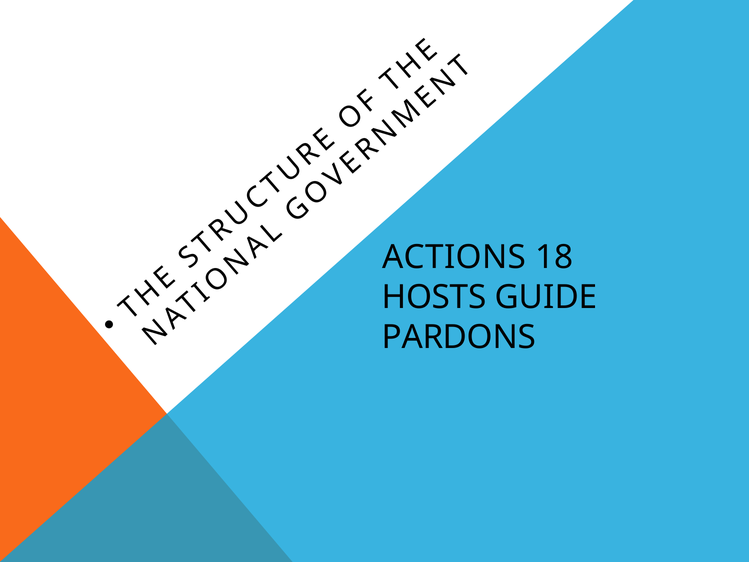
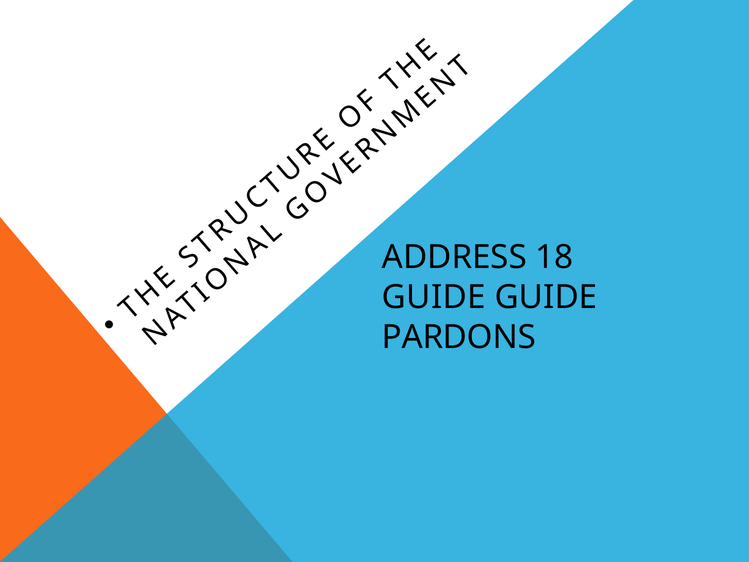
ACTIONS: ACTIONS -> ADDRESS (454, 257)
HOSTS: HOSTS -> GUIDE (434, 297)
